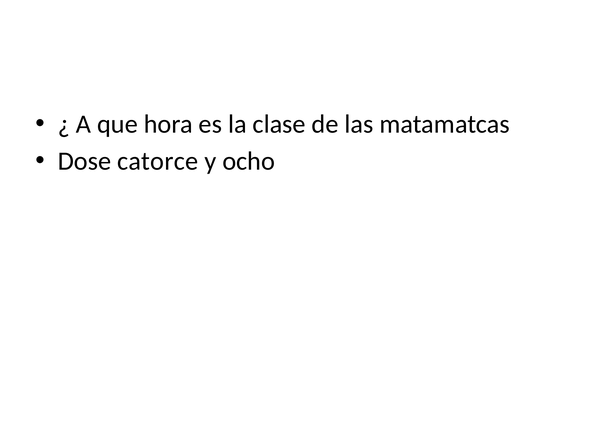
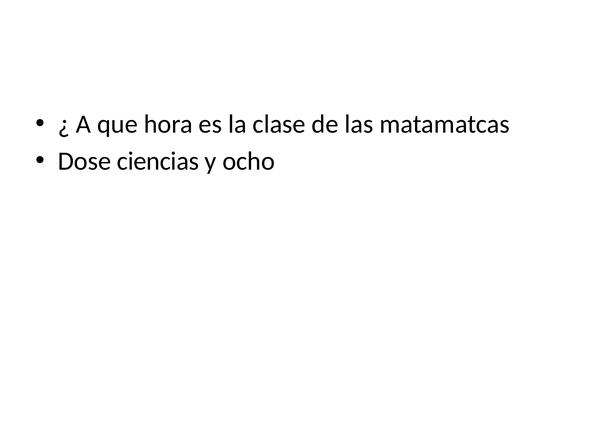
catorce: catorce -> ciencias (158, 161)
